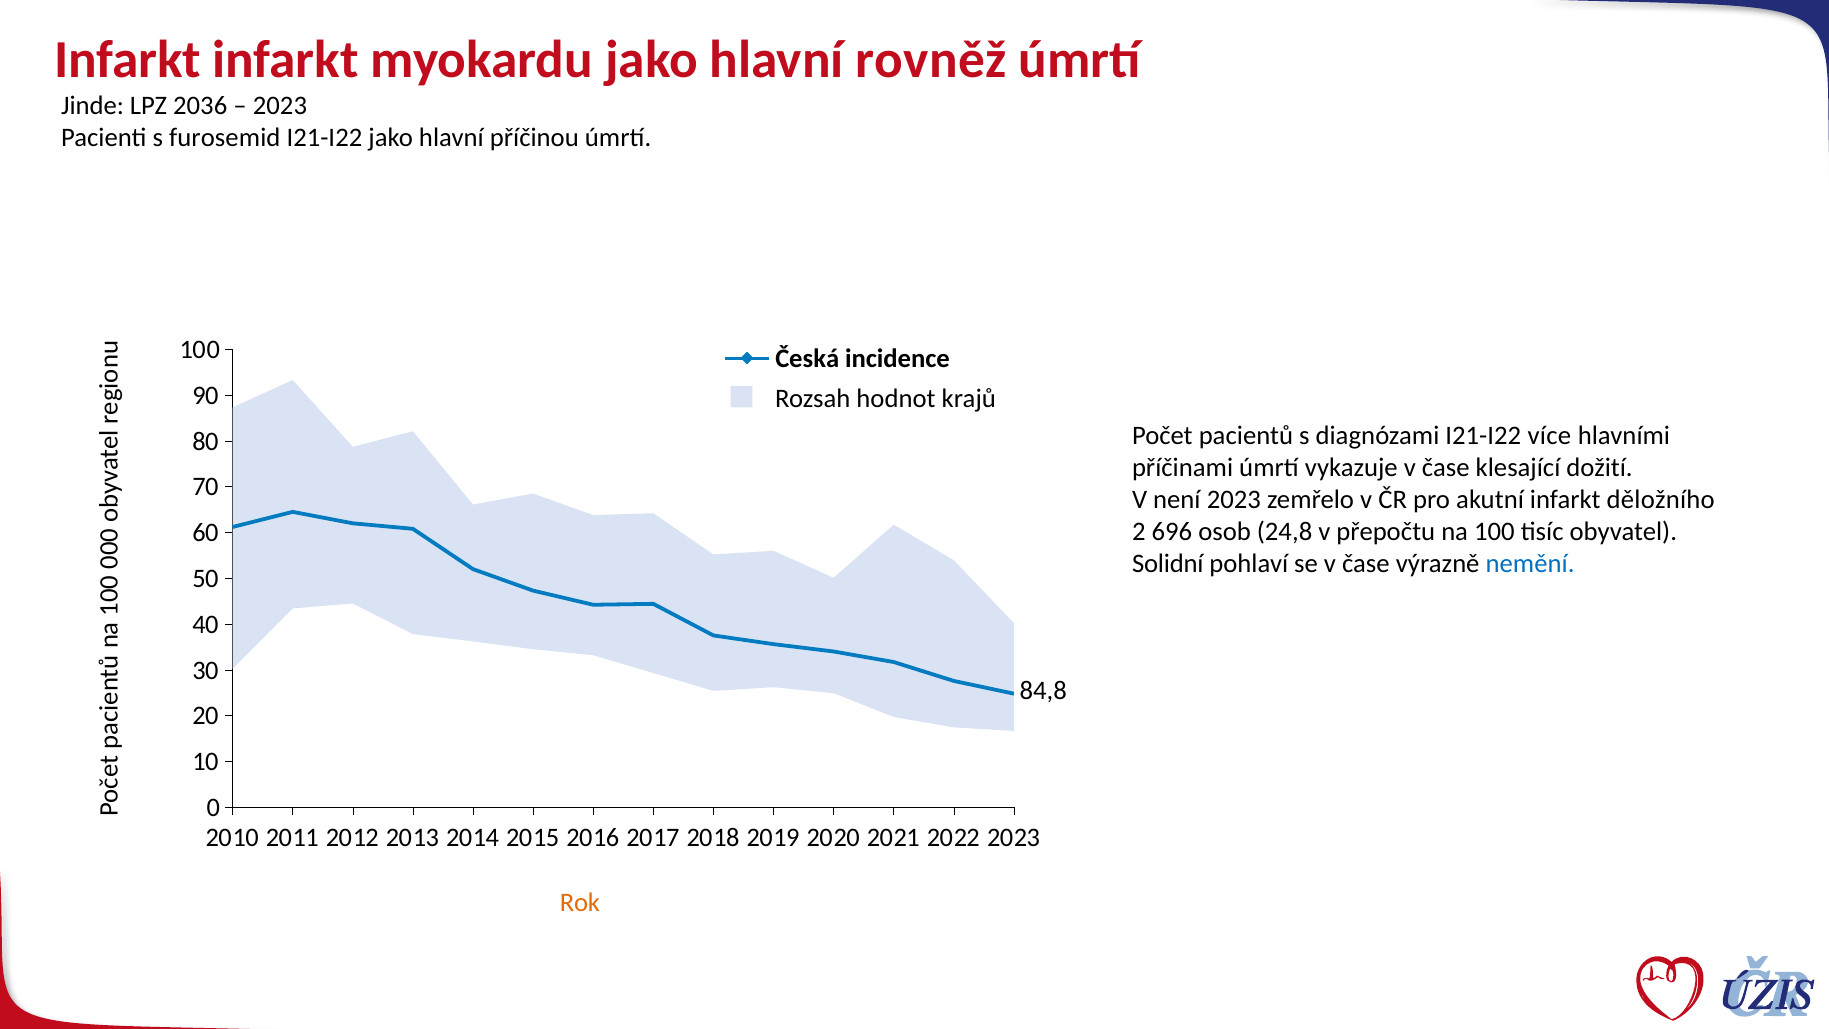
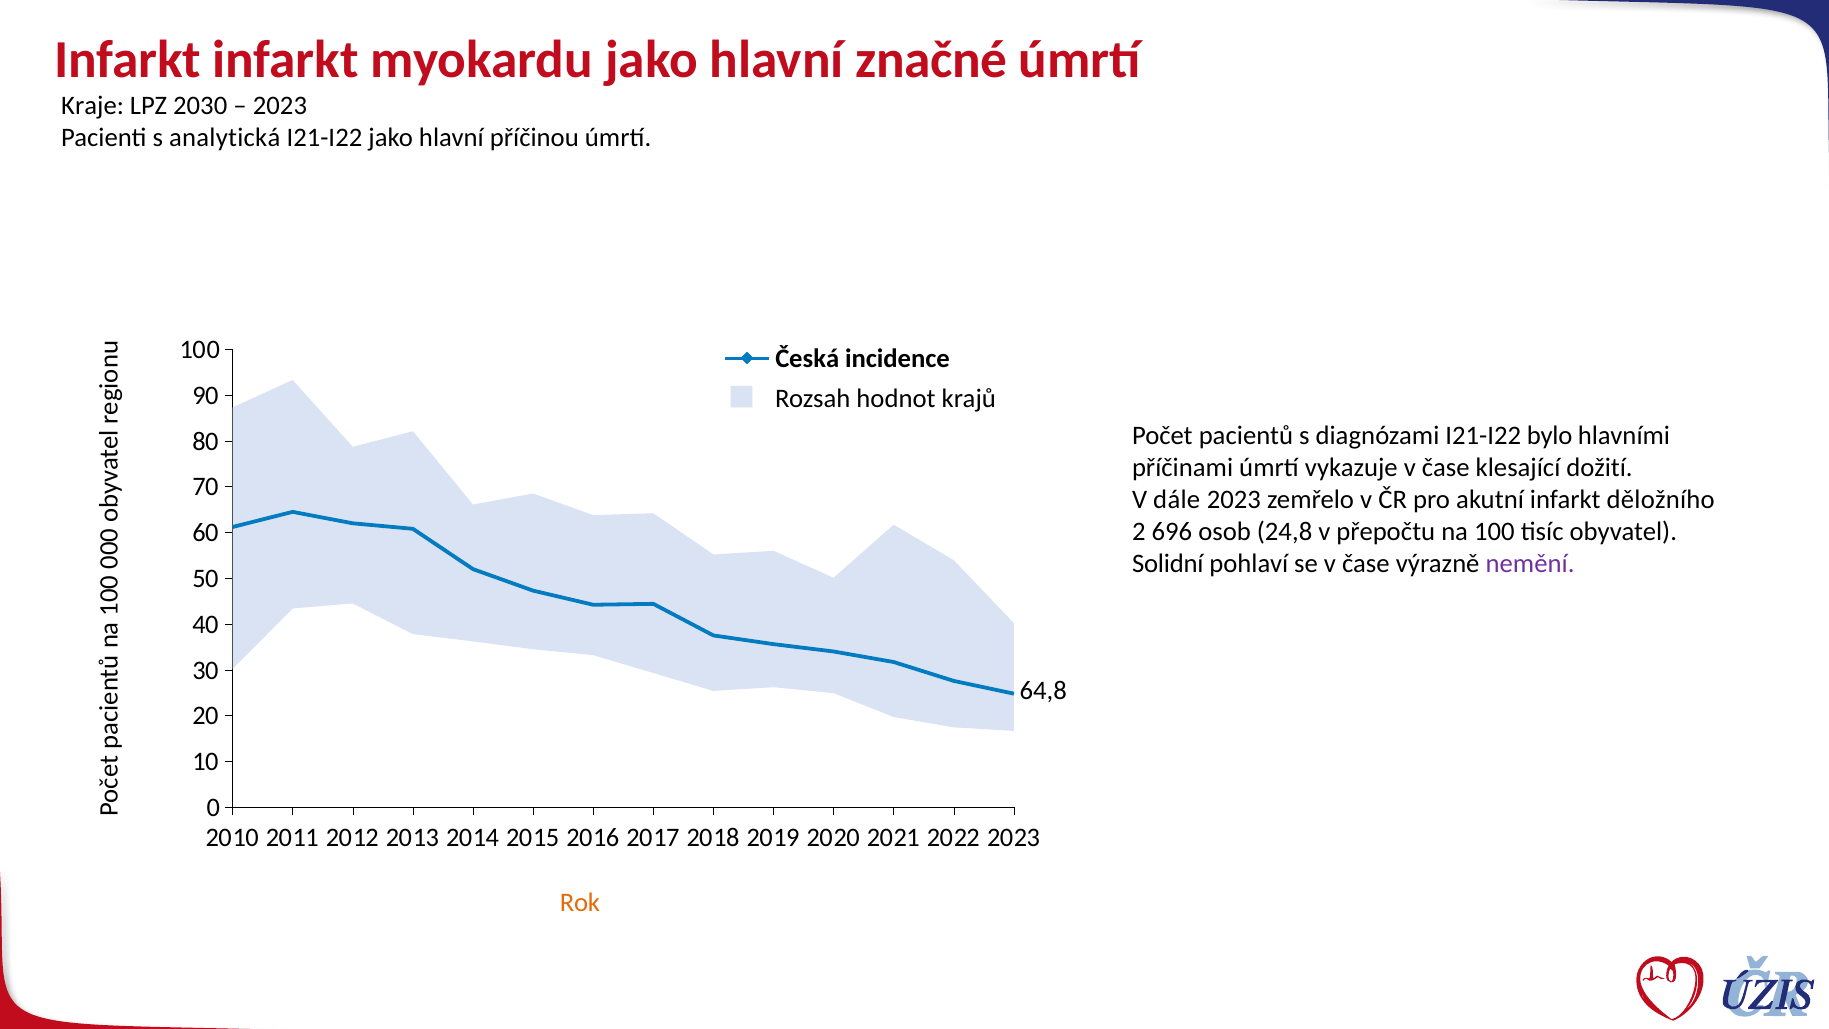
rovněž: rovněž -> značné (931, 59)
Jinde: Jinde -> Kraje (93, 106)
2036: 2036 -> 2030 (200, 106)
furosemid: furosemid -> analytická (225, 138)
více: více -> bylo (1550, 436)
není: není -> dále (1177, 500)
nemění colour: blue -> purple (1530, 564)
84,8: 84,8 -> 64,8 (1043, 690)
